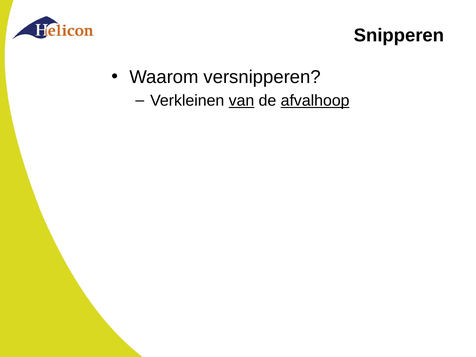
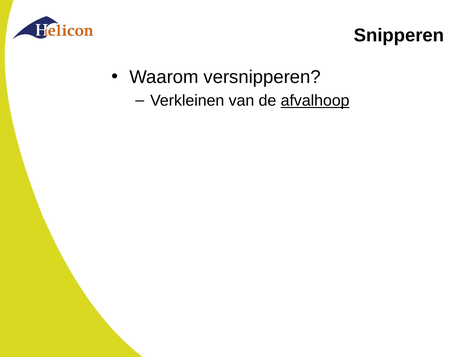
van underline: present -> none (241, 101)
